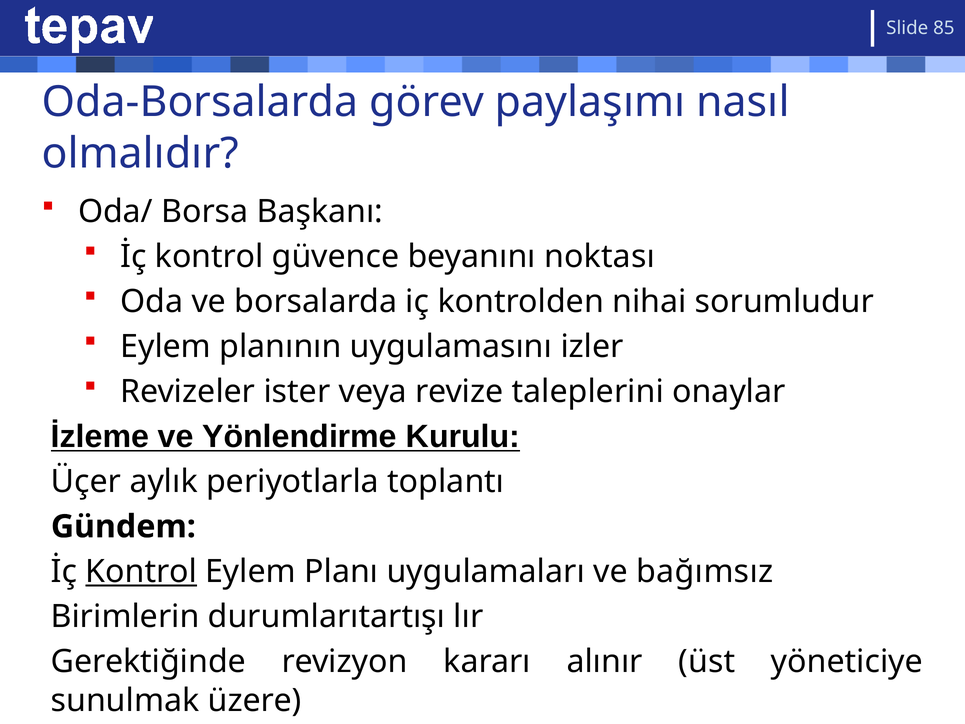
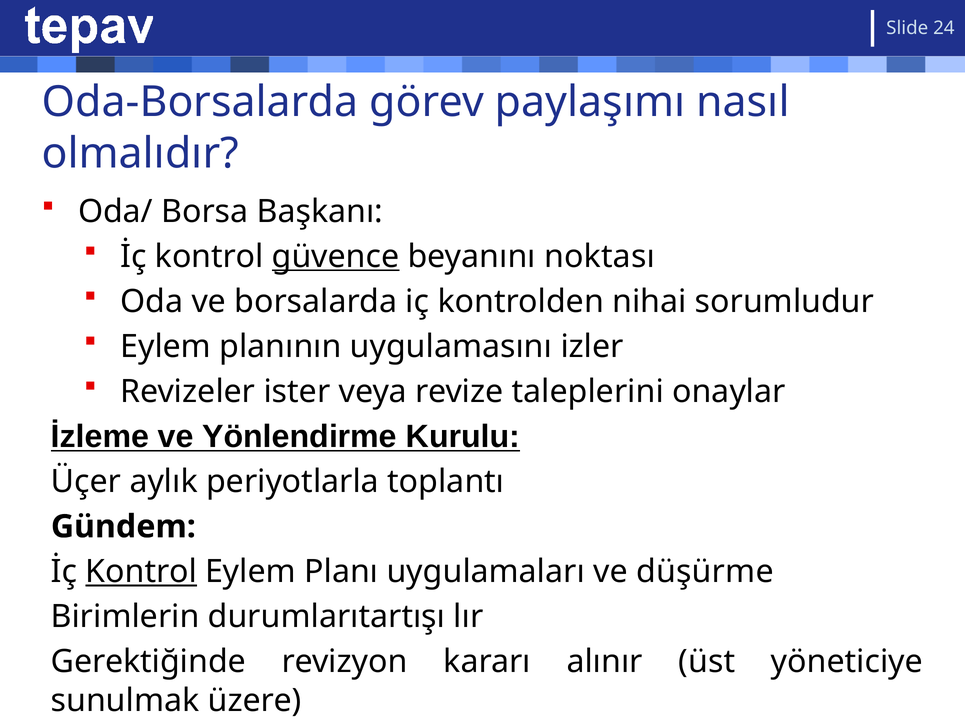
85: 85 -> 24 (944, 28)
güvence underline: none -> present (336, 256)
bağımsız: bağımsız -> düşürme (705, 571)
